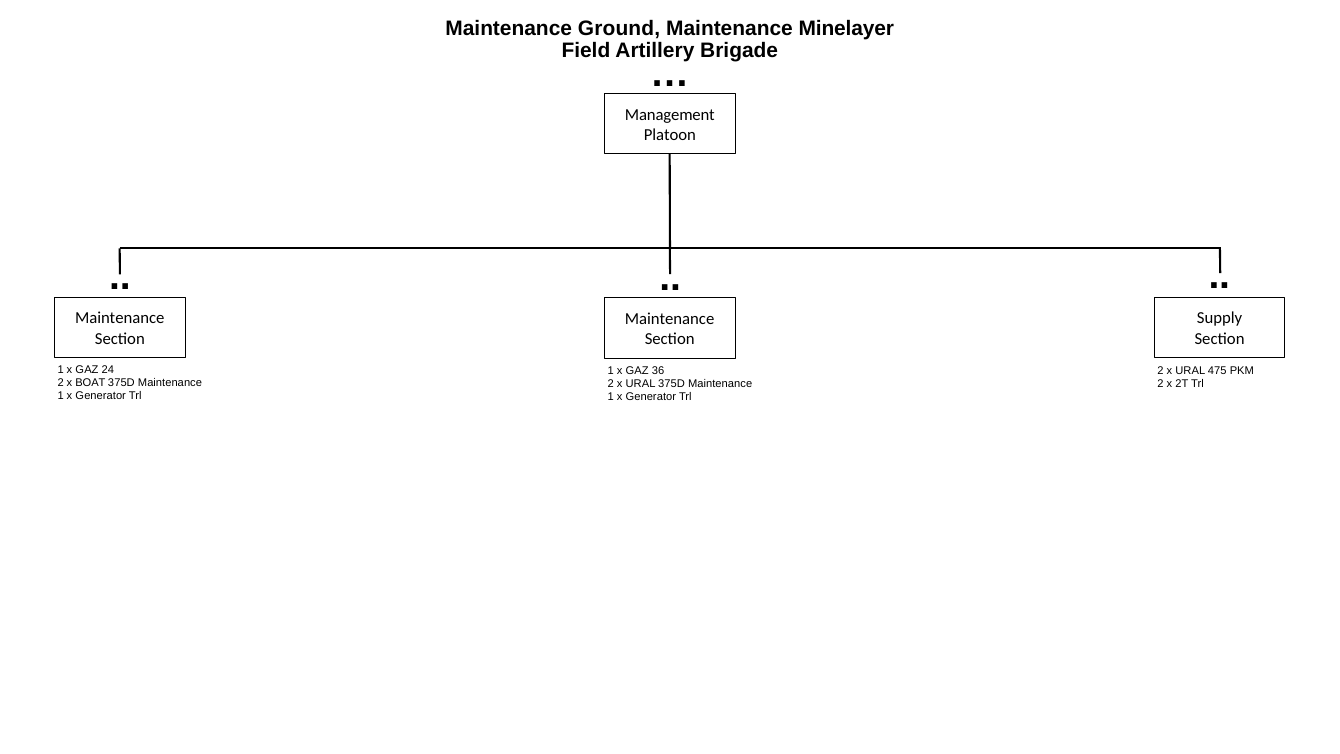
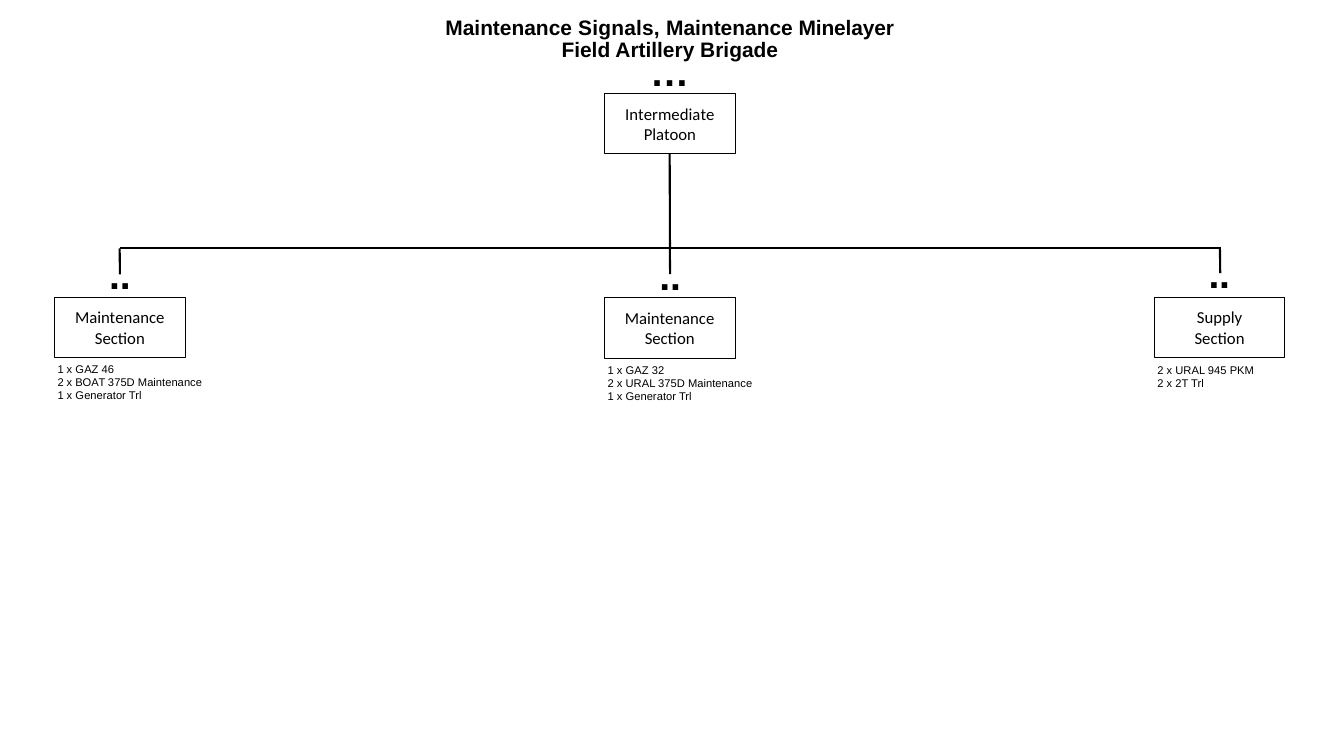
Ground: Ground -> Signals (619, 28)
Management: Management -> Intermediate (670, 115)
24: 24 -> 46 (108, 369)
36: 36 -> 32 (658, 370)
475: 475 -> 945 (1217, 370)
